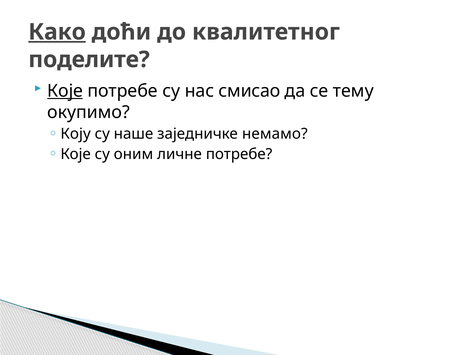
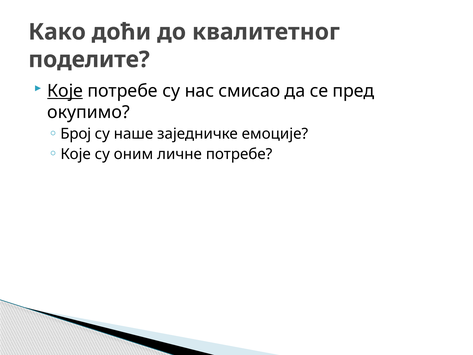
Како underline: present -> none (57, 32)
тему: тему -> пред (353, 91)
Коју: Коју -> Број (76, 134)
немамо: немамо -> емоције (275, 134)
